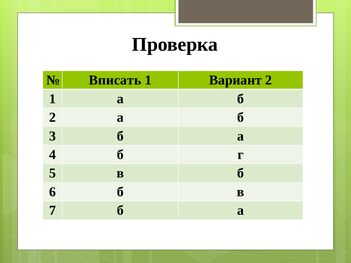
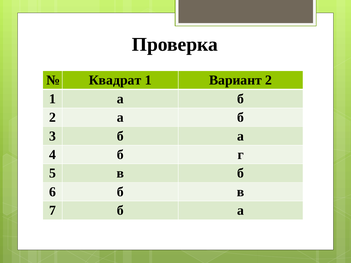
Вписать: Вписать -> Квадрат (115, 80)
